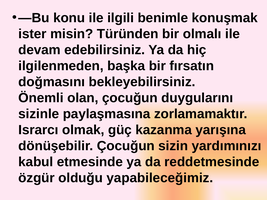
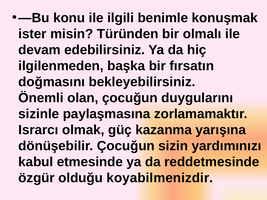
yapabileceğimiz: yapabileceğimiz -> koyabilmenizdir (160, 178)
